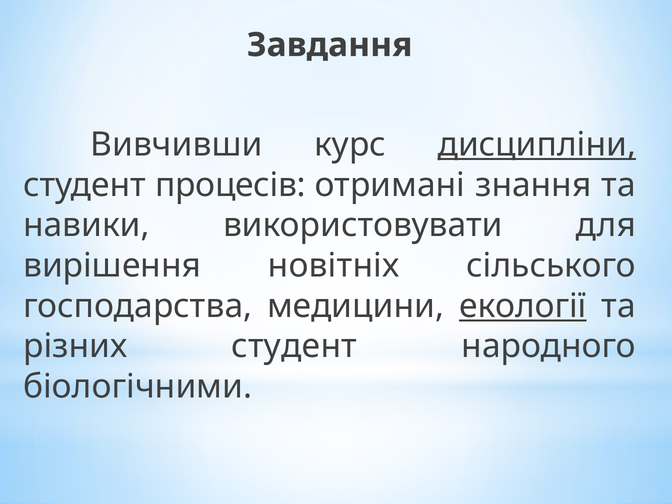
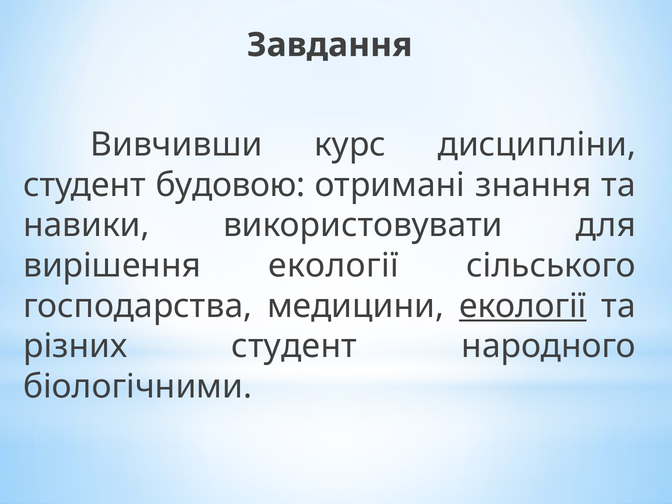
дисципліни underline: present -> none (537, 145)
процесів: процесів -> будовою (230, 185)
вирішення новітніх: новітніх -> екології (334, 266)
